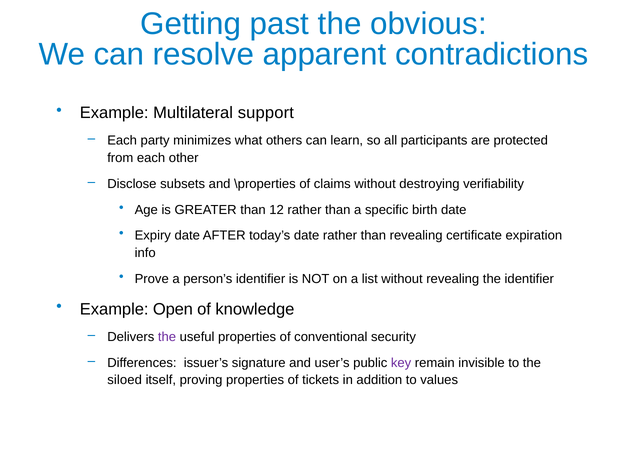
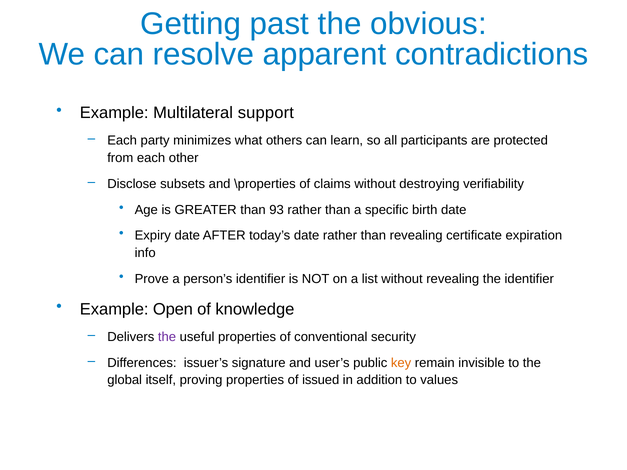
12: 12 -> 93 (277, 210)
key colour: purple -> orange (401, 363)
siloed: siloed -> global (125, 380)
tickets: tickets -> issued (321, 380)
